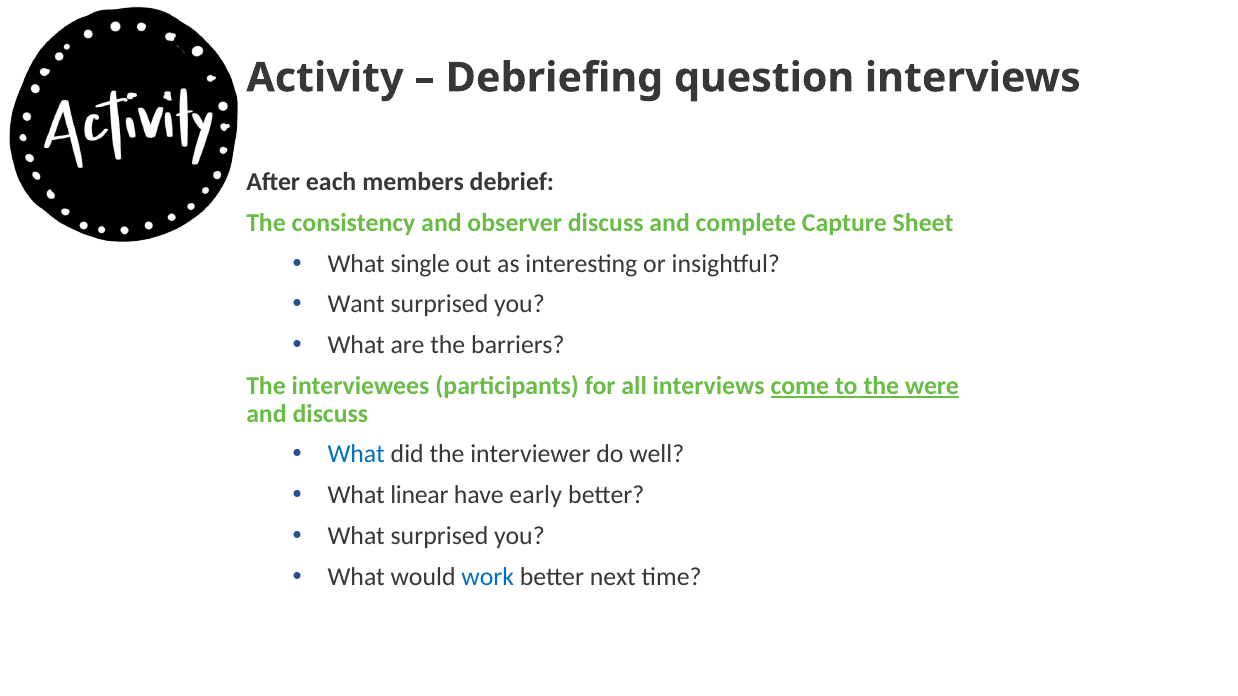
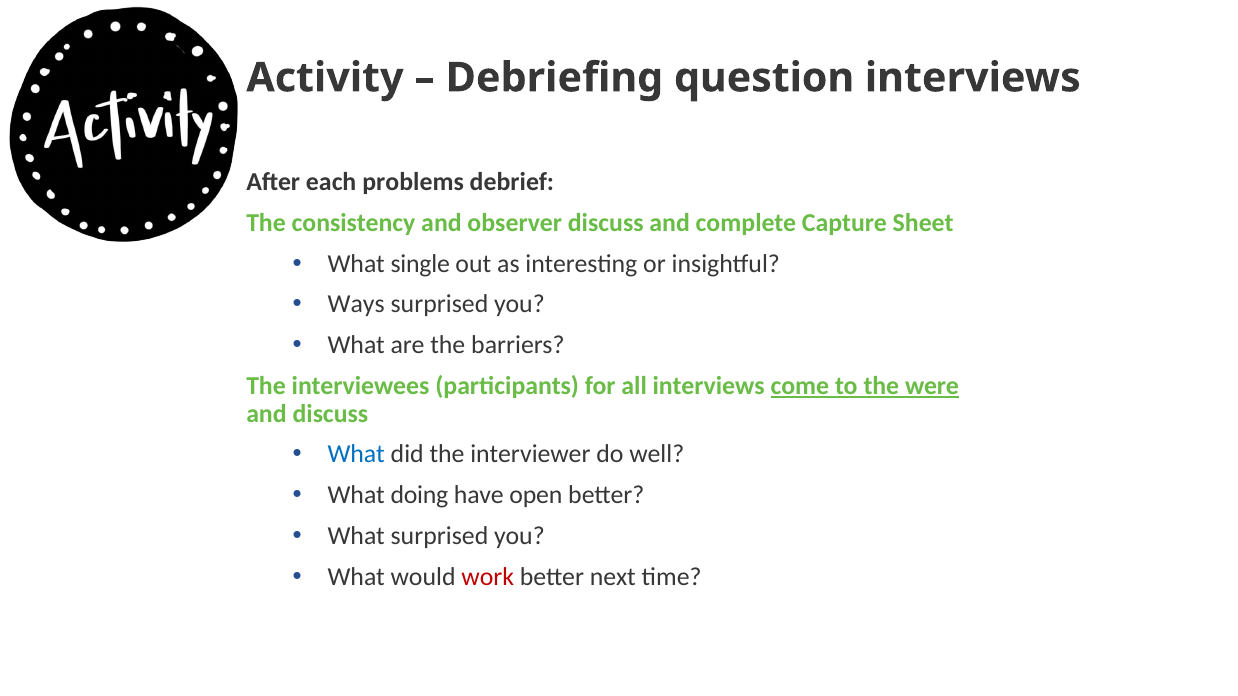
members: members -> problems (413, 182)
Want: Want -> Ways (356, 304)
linear: linear -> doing (419, 495)
early: early -> open (536, 495)
work colour: blue -> red (488, 577)
